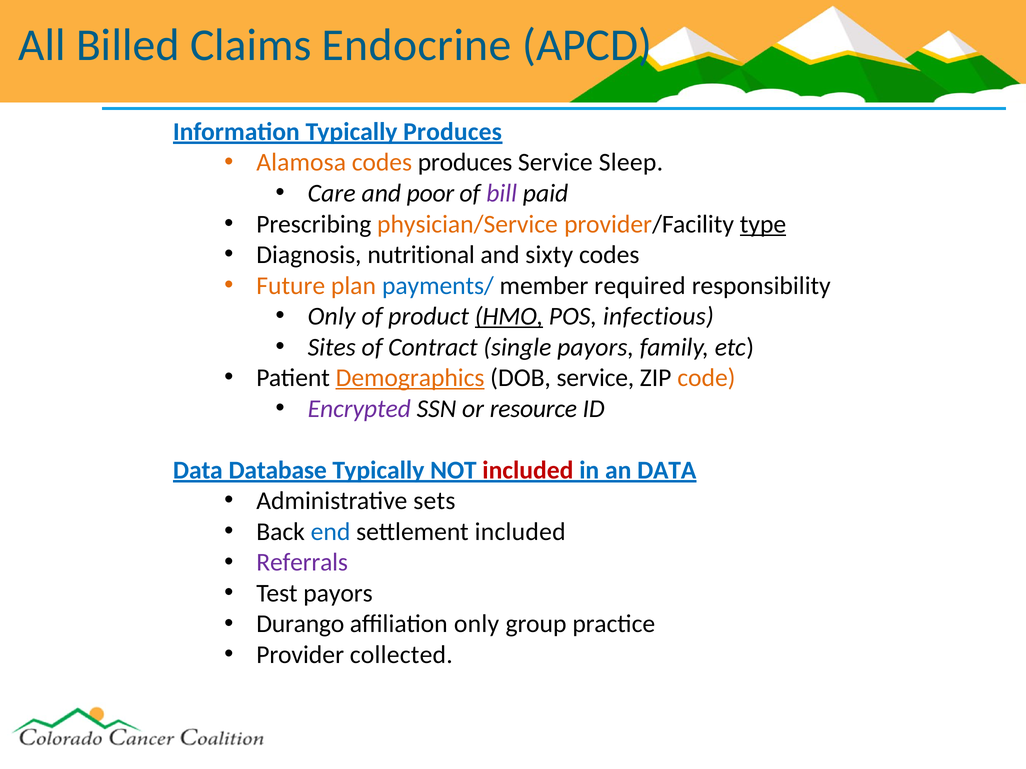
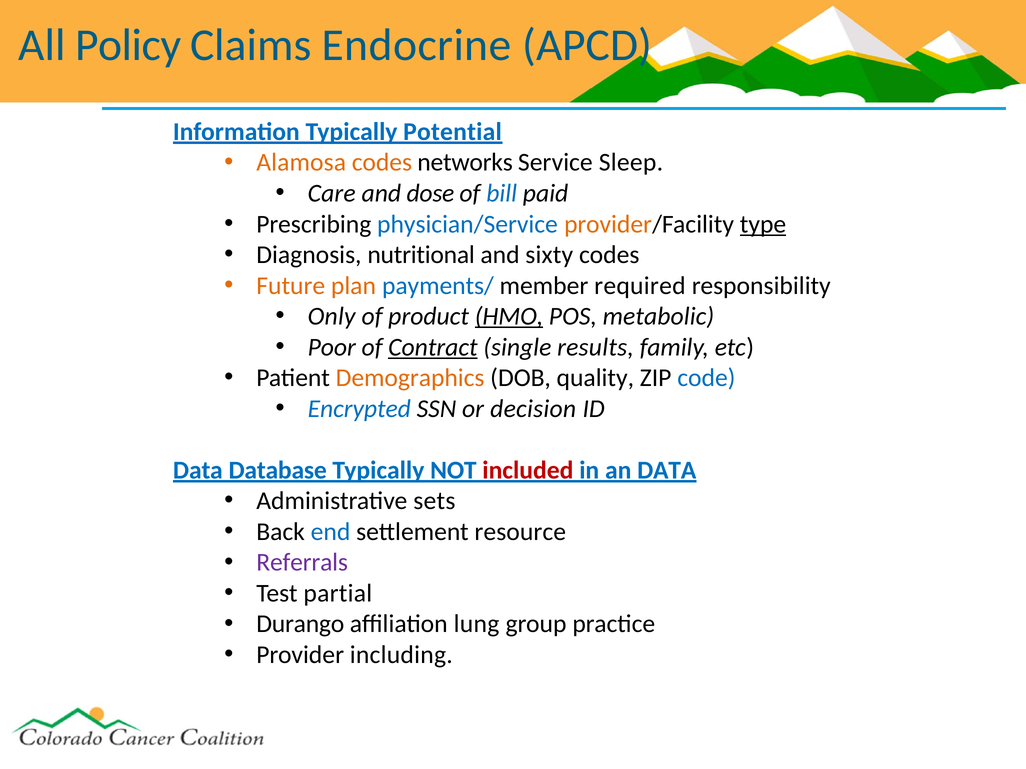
Billed: Billed -> Policy (128, 45)
Typically Produces: Produces -> Potential (453, 132)
codes produces: produces -> networks (465, 163)
poor: poor -> dose (430, 193)
bill colour: purple -> blue (502, 193)
physician/Service colour: orange -> blue (467, 224)
infectious: infectious -> metabolic (658, 317)
Sites: Sites -> Poor (332, 347)
Contract underline: none -> present (433, 347)
single payors: payors -> results (595, 347)
Demographics underline: present -> none (410, 378)
DOB service: service -> quality (595, 378)
code colour: orange -> blue (706, 378)
Encrypted colour: purple -> blue (359, 409)
resource: resource -> decision (533, 409)
settlement included: included -> resource (520, 532)
Test payors: payors -> partial (338, 594)
affiliation only: only -> lung (476, 624)
collected: collected -> including (401, 655)
